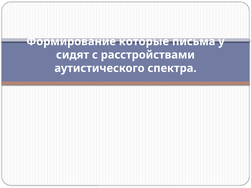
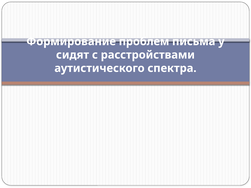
которые: которые -> проблем (144, 42)
